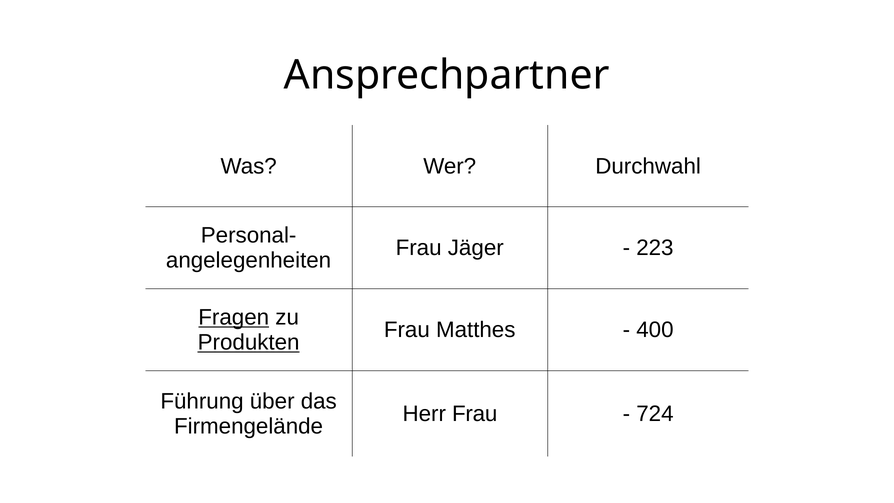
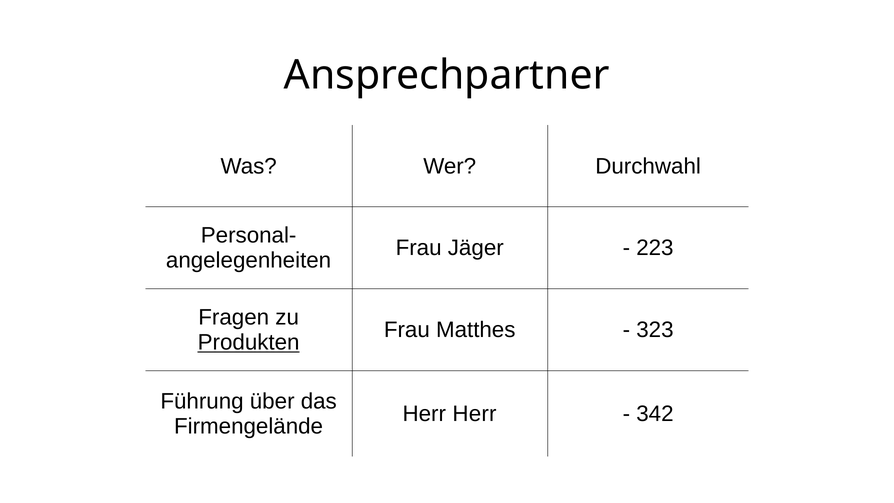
Fragen underline: present -> none (234, 317)
400: 400 -> 323 (655, 330)
Herr Frau: Frau -> Herr (474, 414)
724: 724 -> 342 (655, 414)
